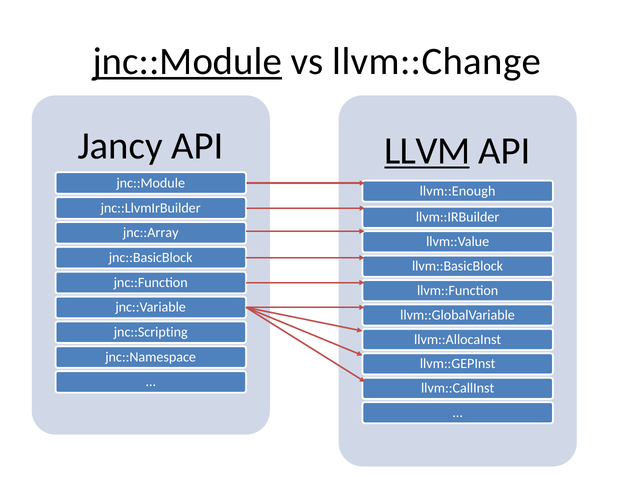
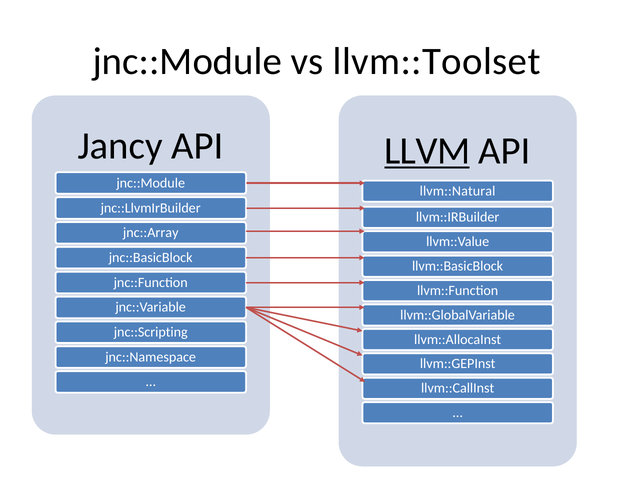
jnc::Module underline: present -> none (187, 61)
llvm::Change: llvm::Change -> llvm::Toolset (437, 61)
llvm::Enough: llvm::Enough -> llvm::Natural (458, 191)
